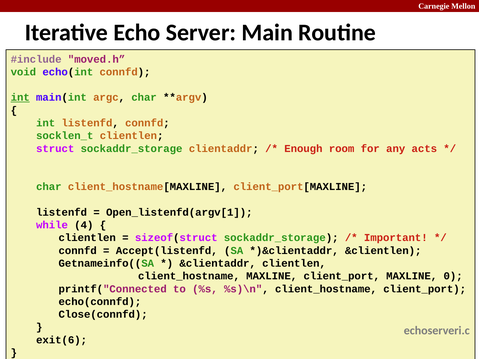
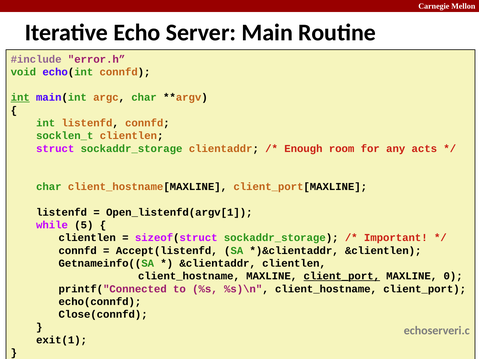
moved.h: moved.h -> error.h (97, 59)
4: 4 -> 5 (84, 225)
client_port underline: none -> present (342, 276)
exit(6: exit(6 -> exit(1 (62, 340)
